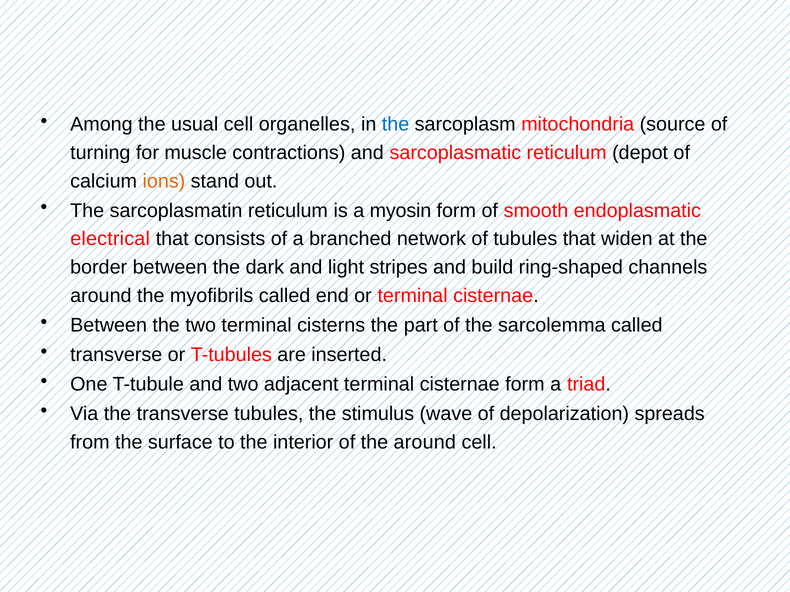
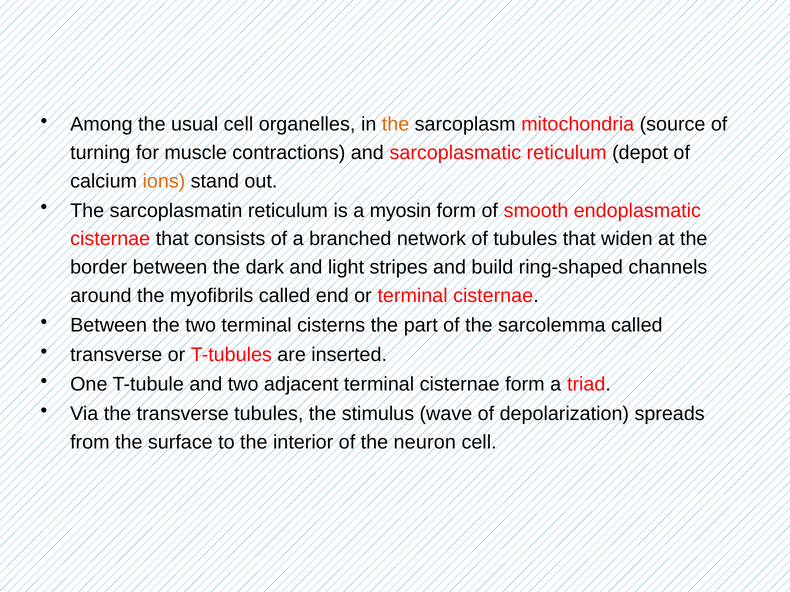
the colour: blue -> orange (396, 124)
electrical: electrical -> cisternae (110, 239)
the around: around -> neuron (425, 443)
